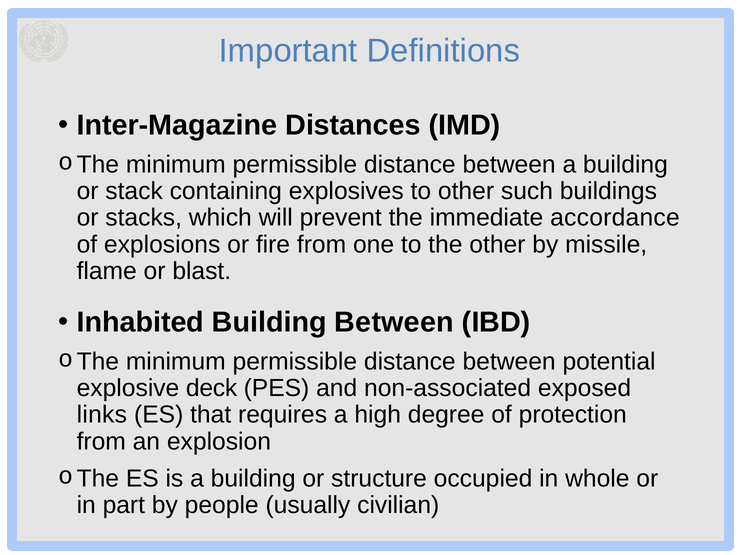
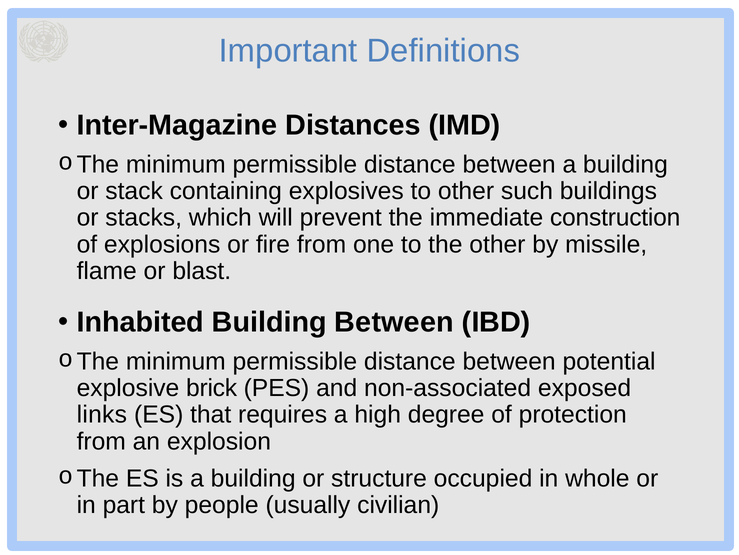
accordance: accordance -> construction (615, 218)
deck: deck -> brick (212, 388)
